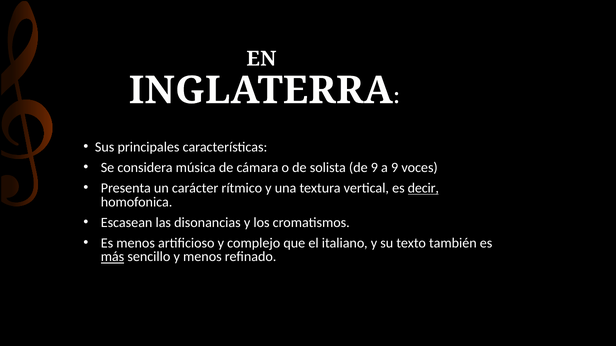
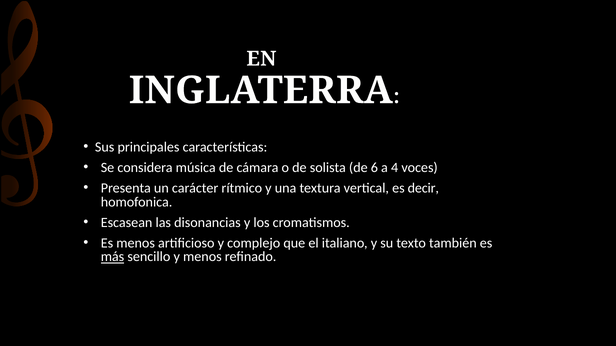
de 9: 9 -> 6 (374, 168)
a 9: 9 -> 4 (395, 168)
decir underline: present -> none (423, 188)
